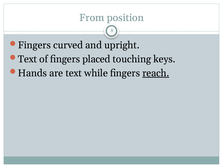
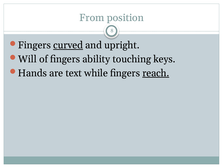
curved underline: none -> present (68, 45)
Text: Text -> Will (27, 59)
placed: placed -> ability (96, 59)
